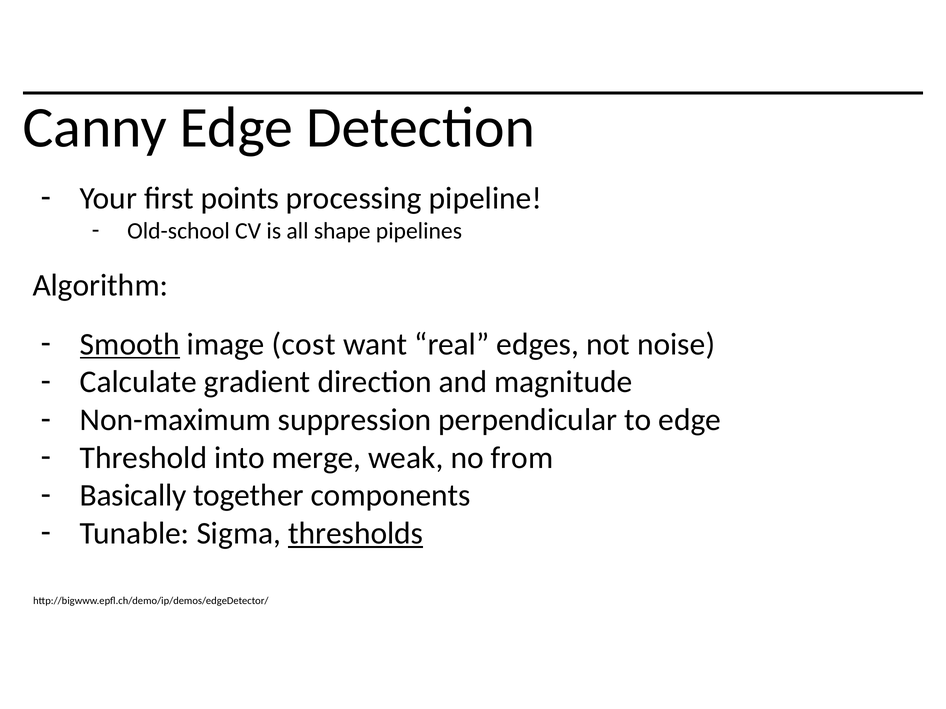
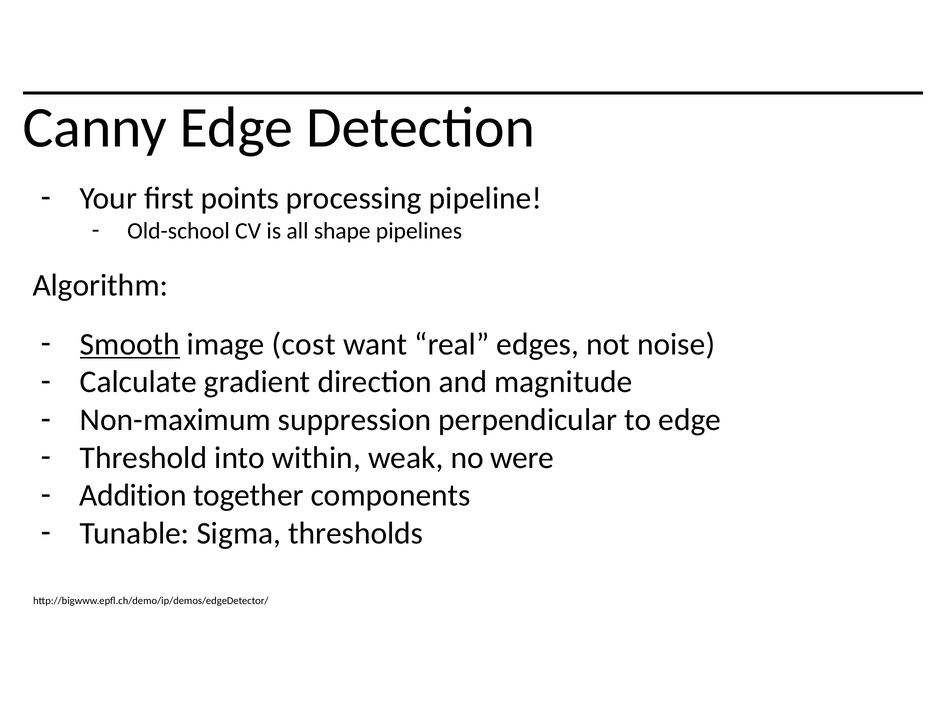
merge: merge -> within (316, 458)
from: from -> were (522, 458)
Basically: Basically -> Addition (133, 496)
thresholds underline: present -> none (356, 534)
